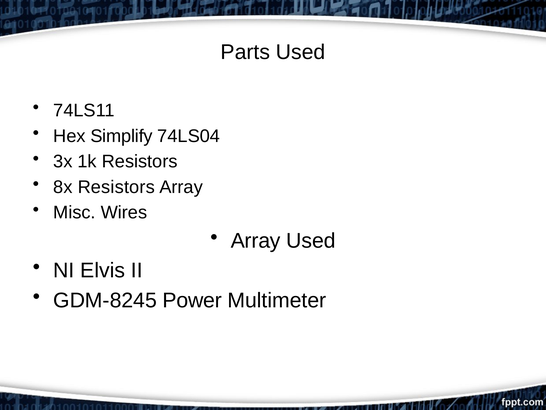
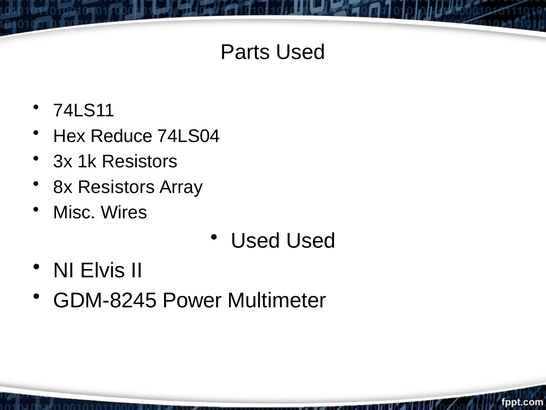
Simplify: Simplify -> Reduce (122, 136)
Array: Array -> Used (256, 240)
